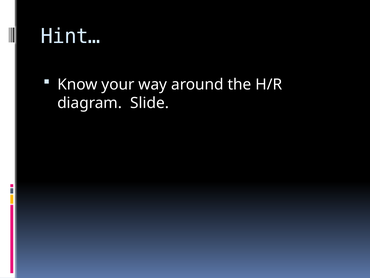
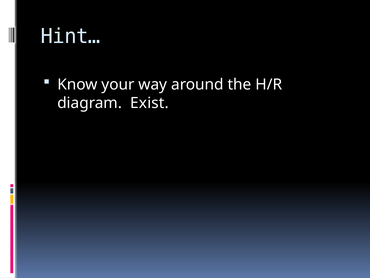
Slide: Slide -> Exist (149, 103)
